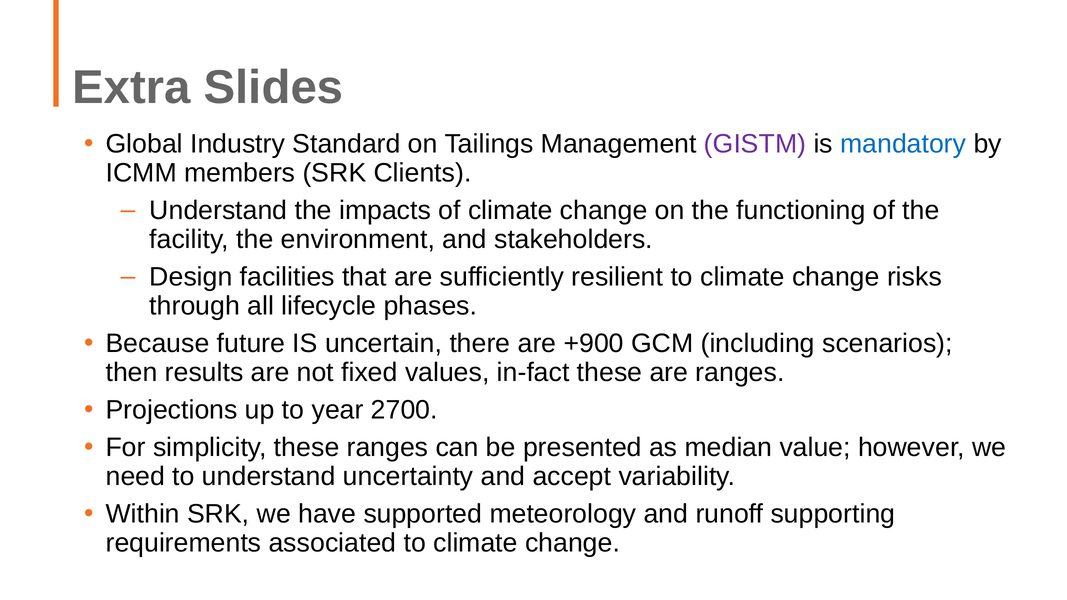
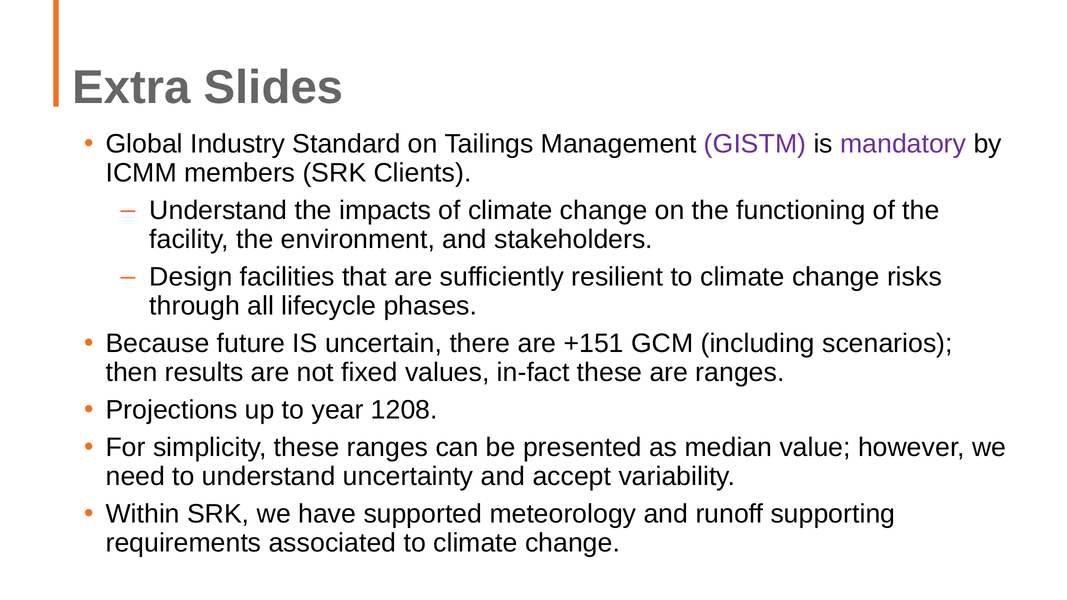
mandatory colour: blue -> purple (903, 144)
+900: +900 -> +151 (594, 344)
2700: 2700 -> 1208 (404, 410)
